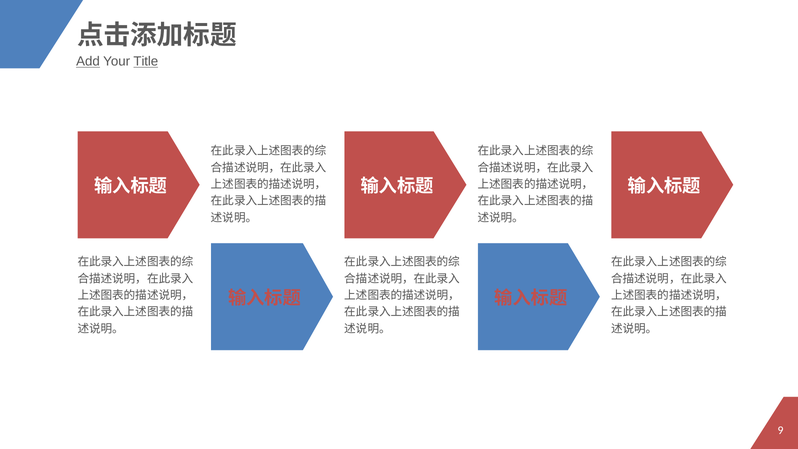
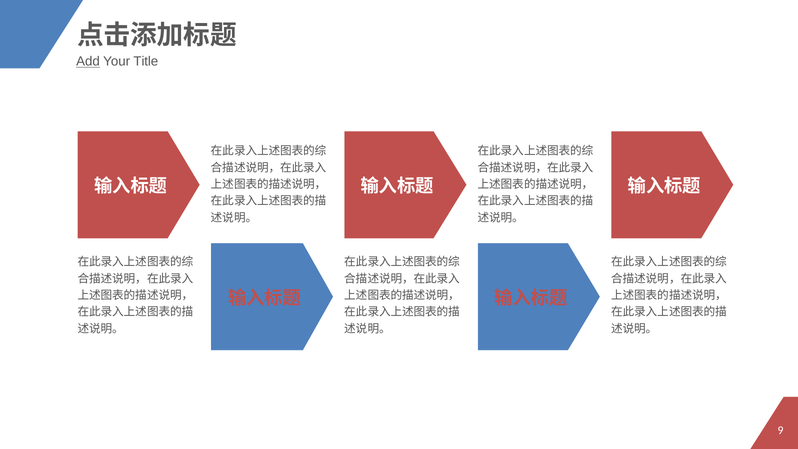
Title underline: present -> none (146, 62)
